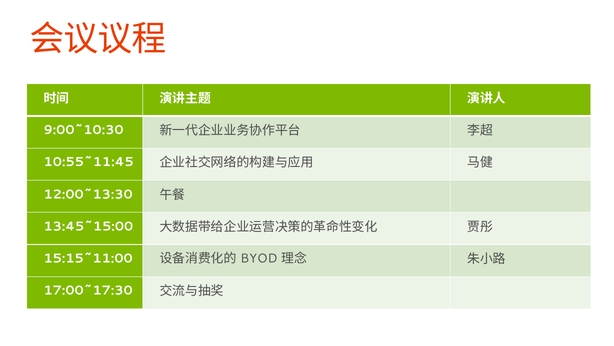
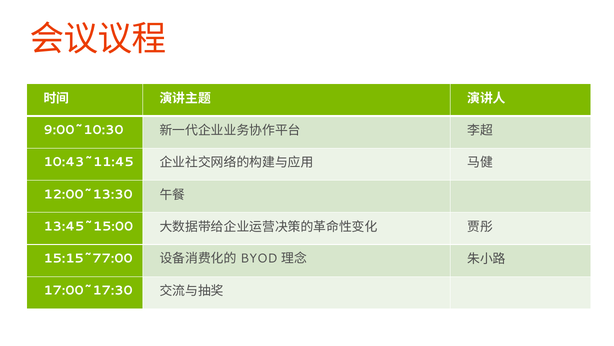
10:55~11:45: 10:55~11:45 -> 10:43~11:45 (89, 162)
15:15~11:00: 15:15~11:00 -> 15:15~77:00 (88, 258)
